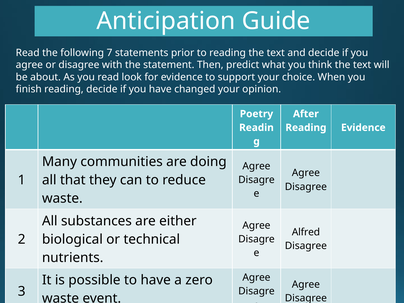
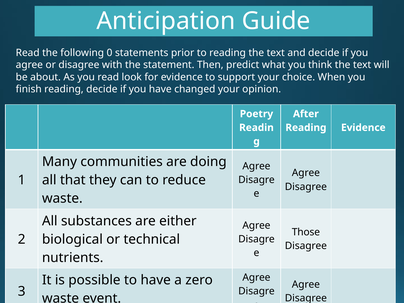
7: 7 -> 0 (110, 53)
Alfred: Alfred -> Those (306, 232)
